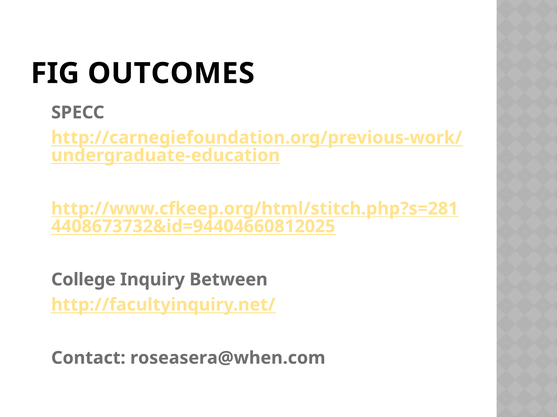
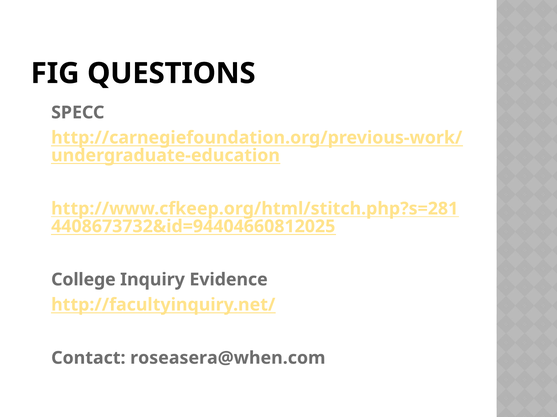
OUTCOMES: OUTCOMES -> QUESTIONS (171, 74)
Between: Between -> Evidence (229, 280)
